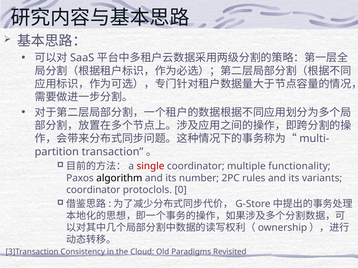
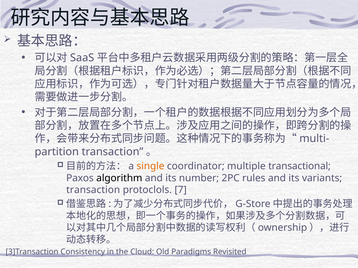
single colour: red -> orange (150, 166)
functionality: functionality -> transactional (299, 166)
coordinator: coordinator -> transaction (93, 190)
0: 0 -> 7 (181, 190)
